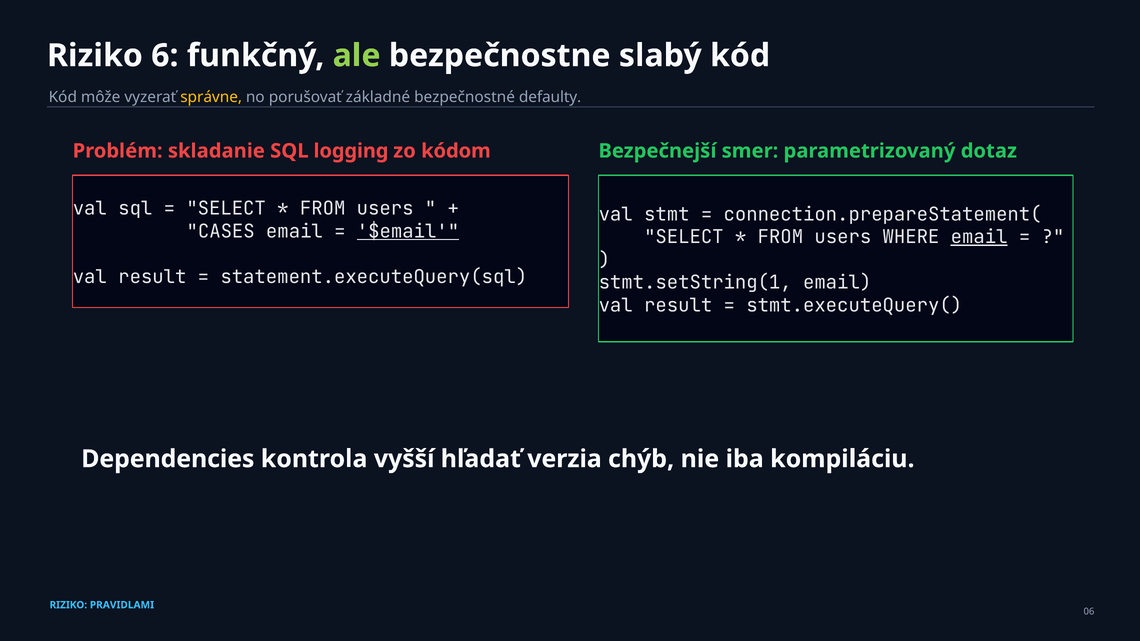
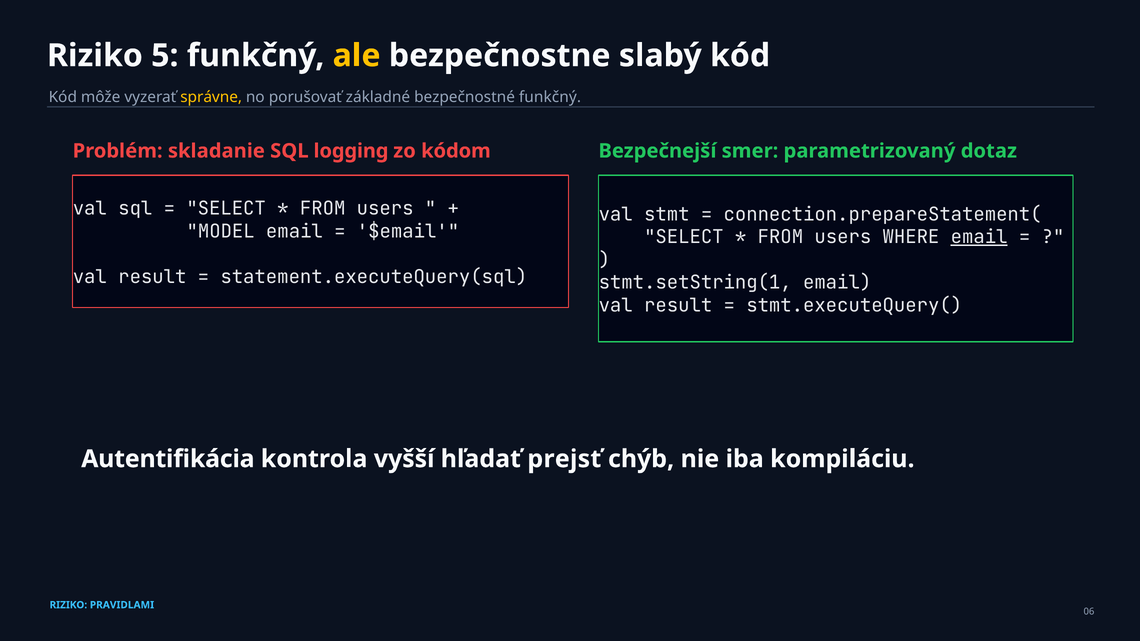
6: 6 -> 5 (165, 56)
ale colour: light green -> yellow (357, 56)
bezpečnostné defaulty: defaulty -> funkčný (550, 97)
CASES: CASES -> MODEL (221, 231)
$email underline: present -> none (408, 231)
Dependencies: Dependencies -> Autentifikácia (168, 459)
verzia: verzia -> prejsť (564, 459)
